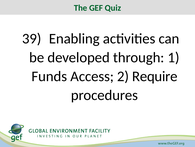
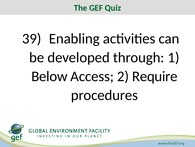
Funds: Funds -> Below (49, 76)
